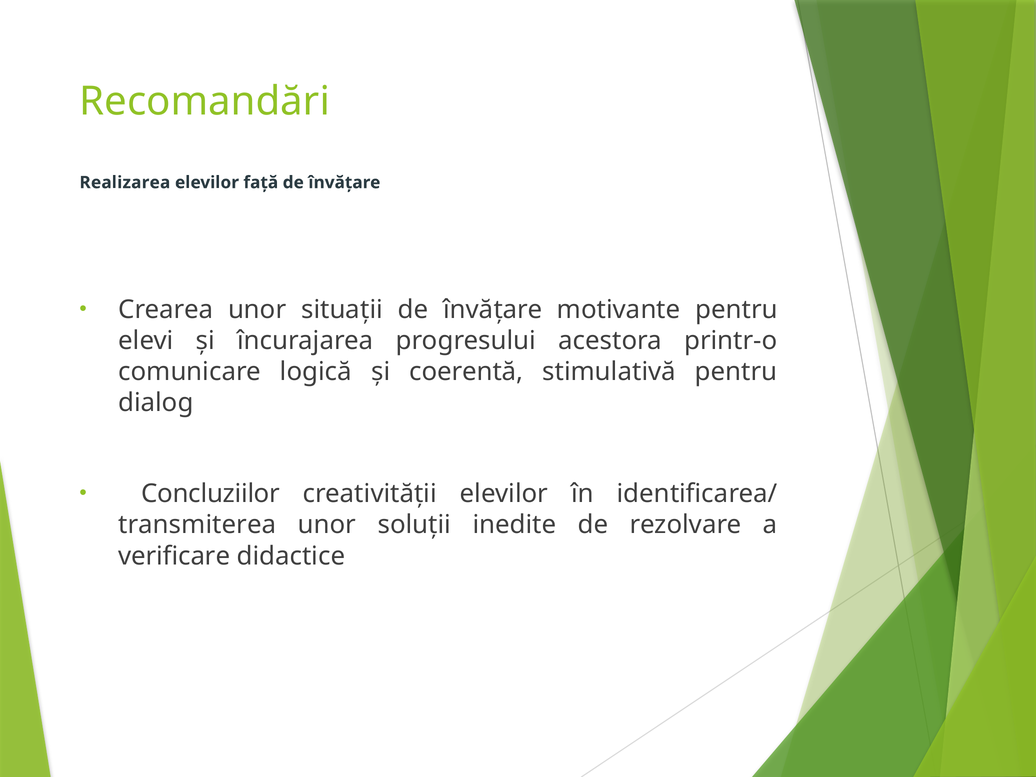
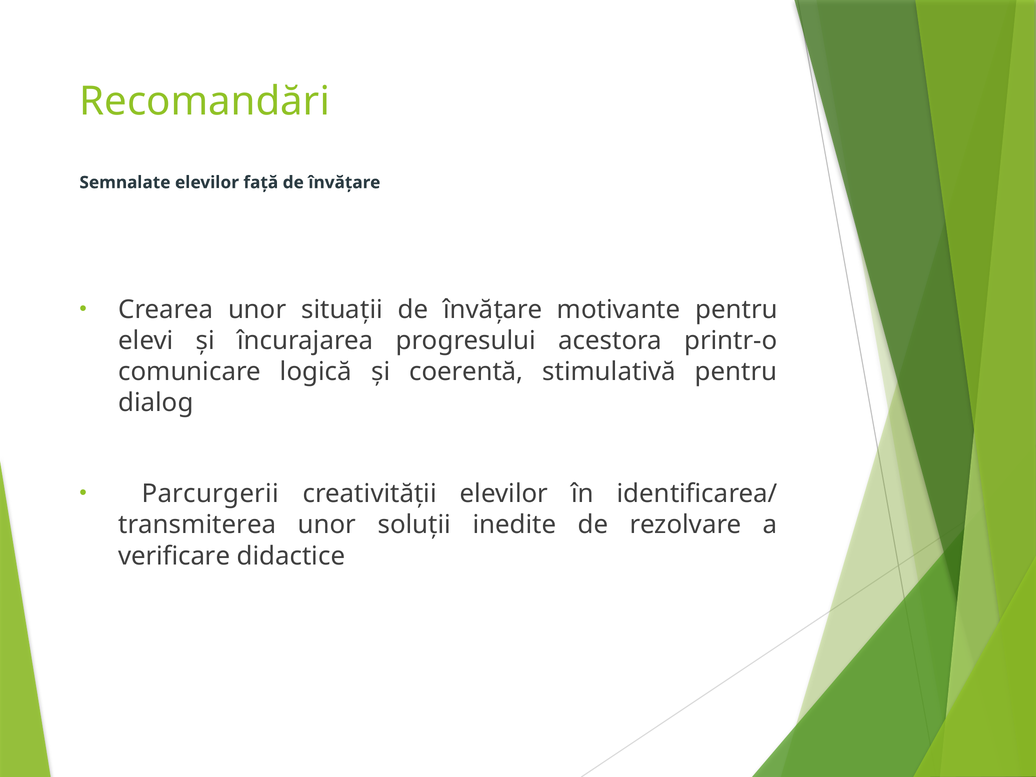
Realizarea: Realizarea -> Semnalate (125, 183)
Concluziilor: Concluziilor -> Parcurgerii (210, 494)
